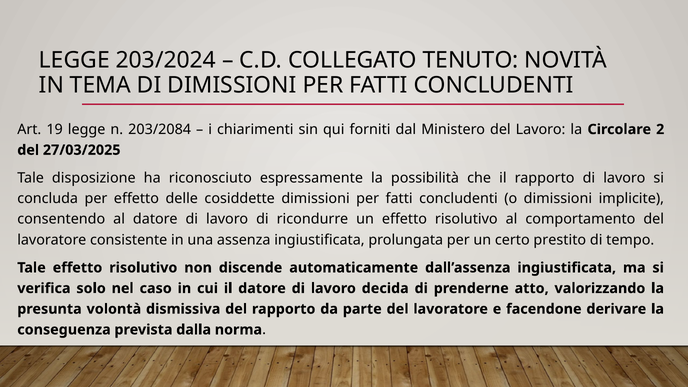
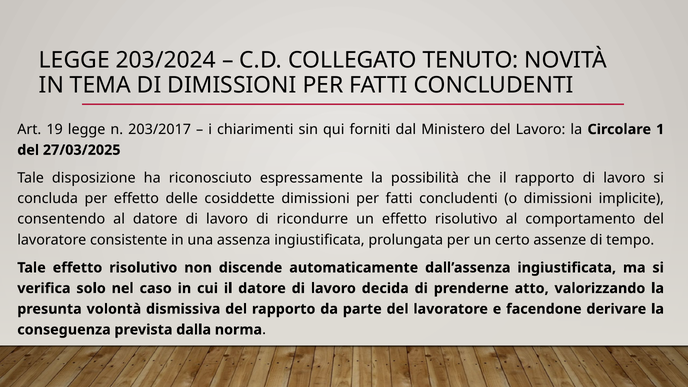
203/2084: 203/2084 -> 203/2017 (160, 129)
2: 2 -> 1 (660, 129)
prestito: prestito -> assenze (560, 240)
